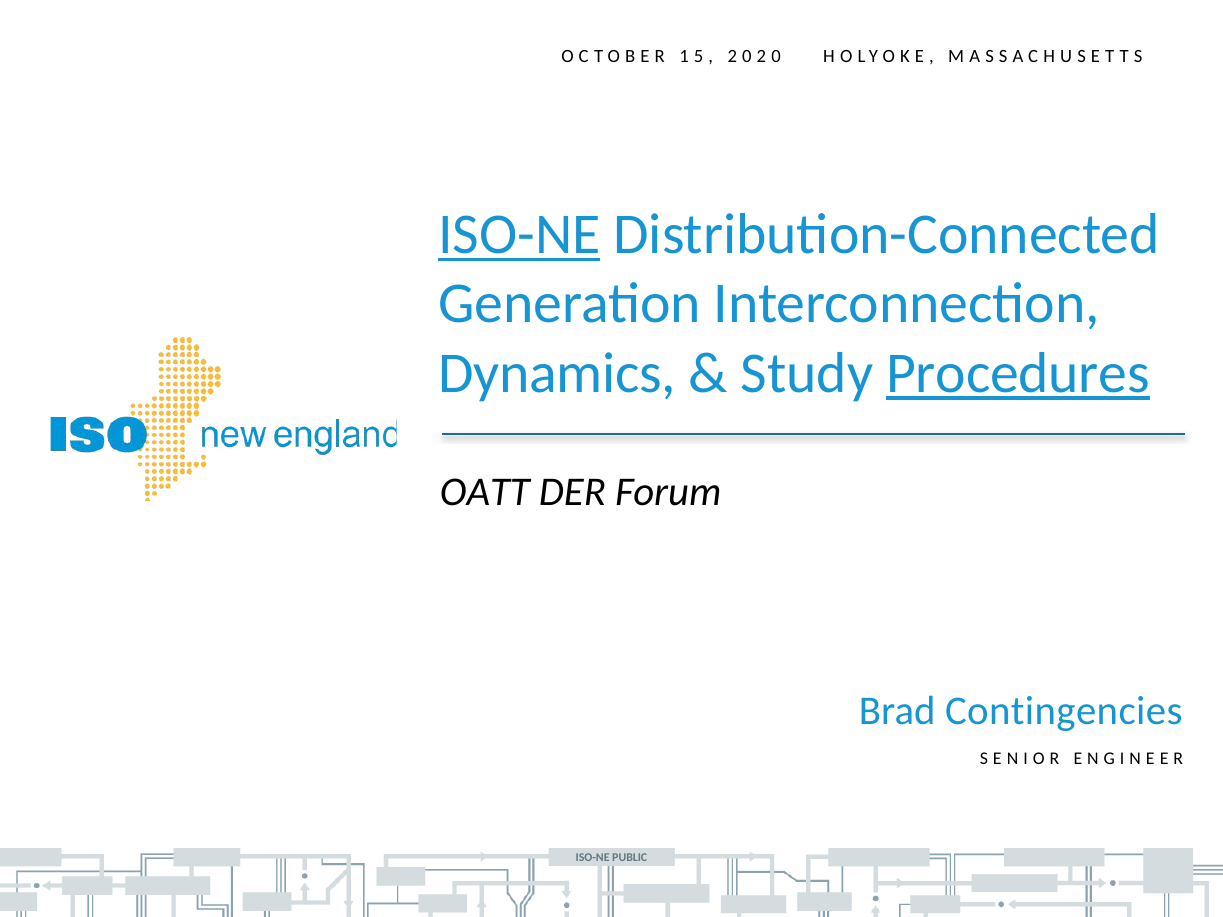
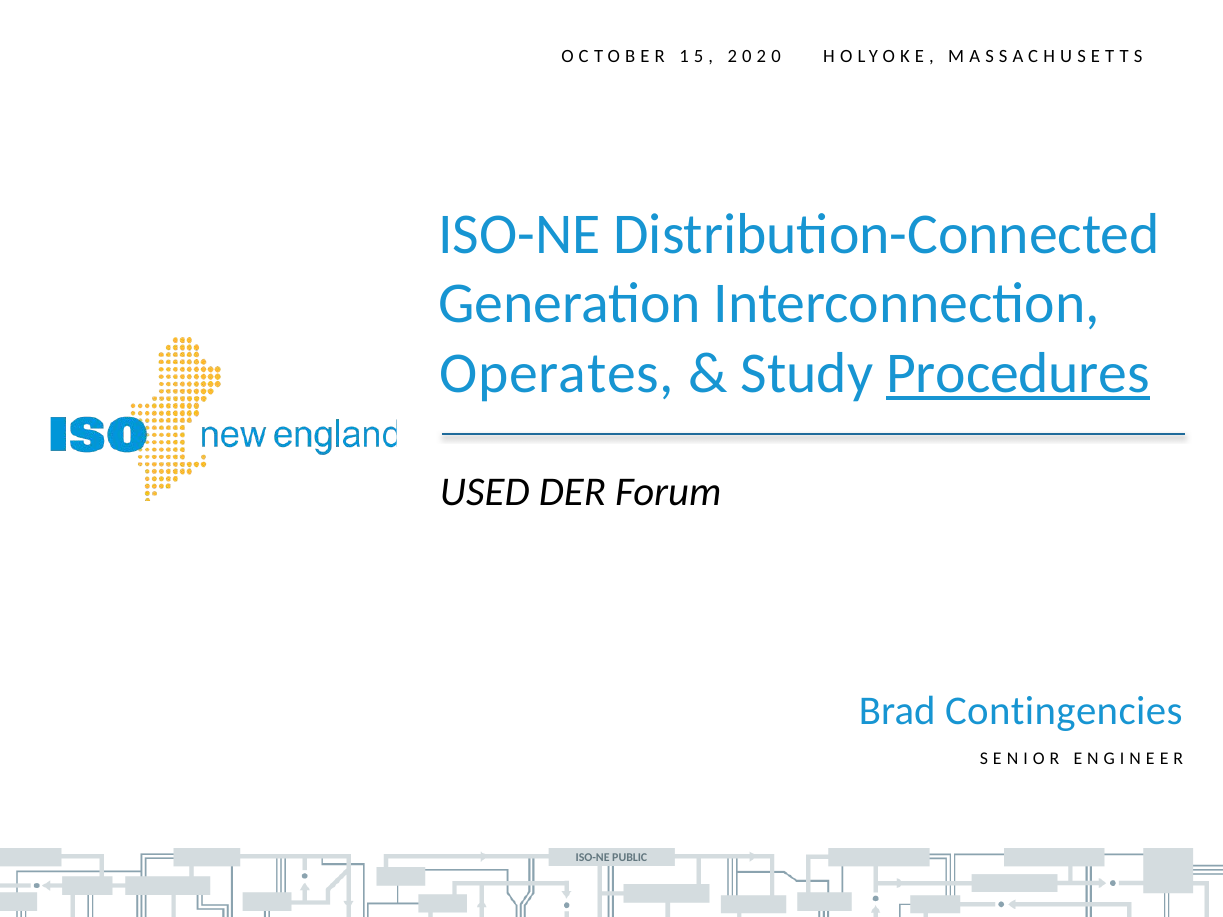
ISO-NE underline: present -> none (519, 235)
Dynamics: Dynamics -> Operates (557, 373)
OATT: OATT -> USED (485, 492)
